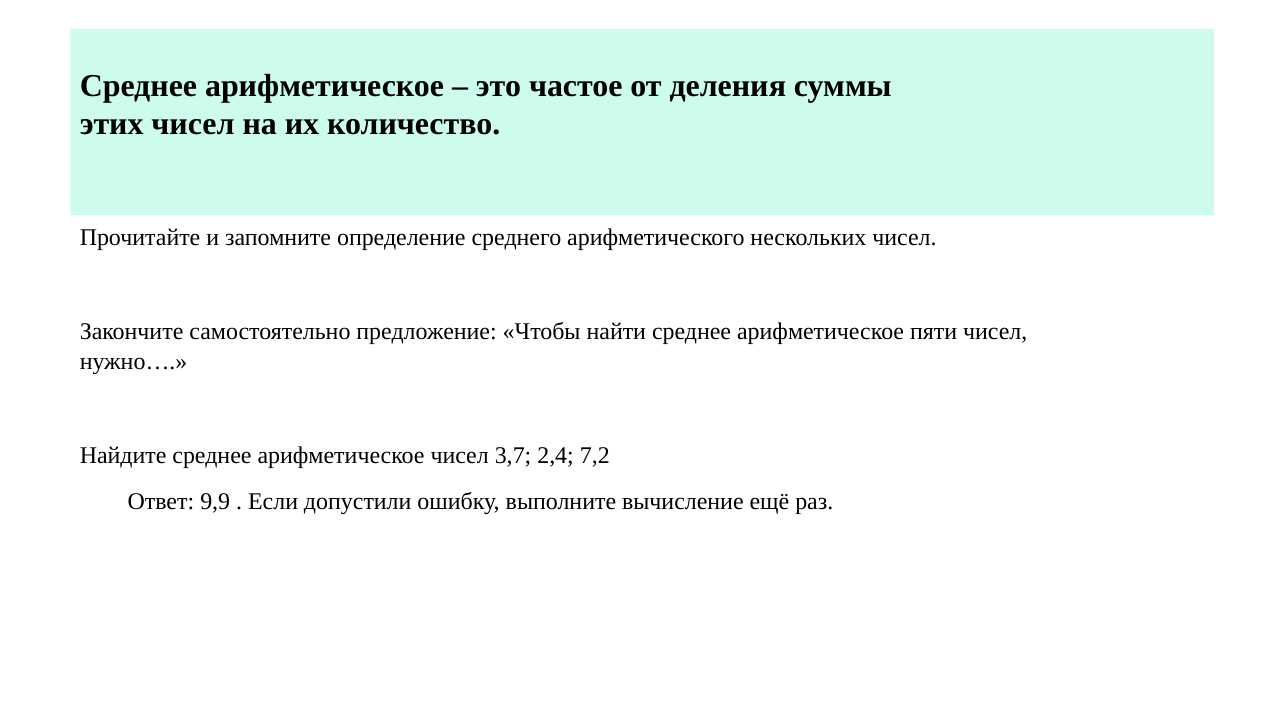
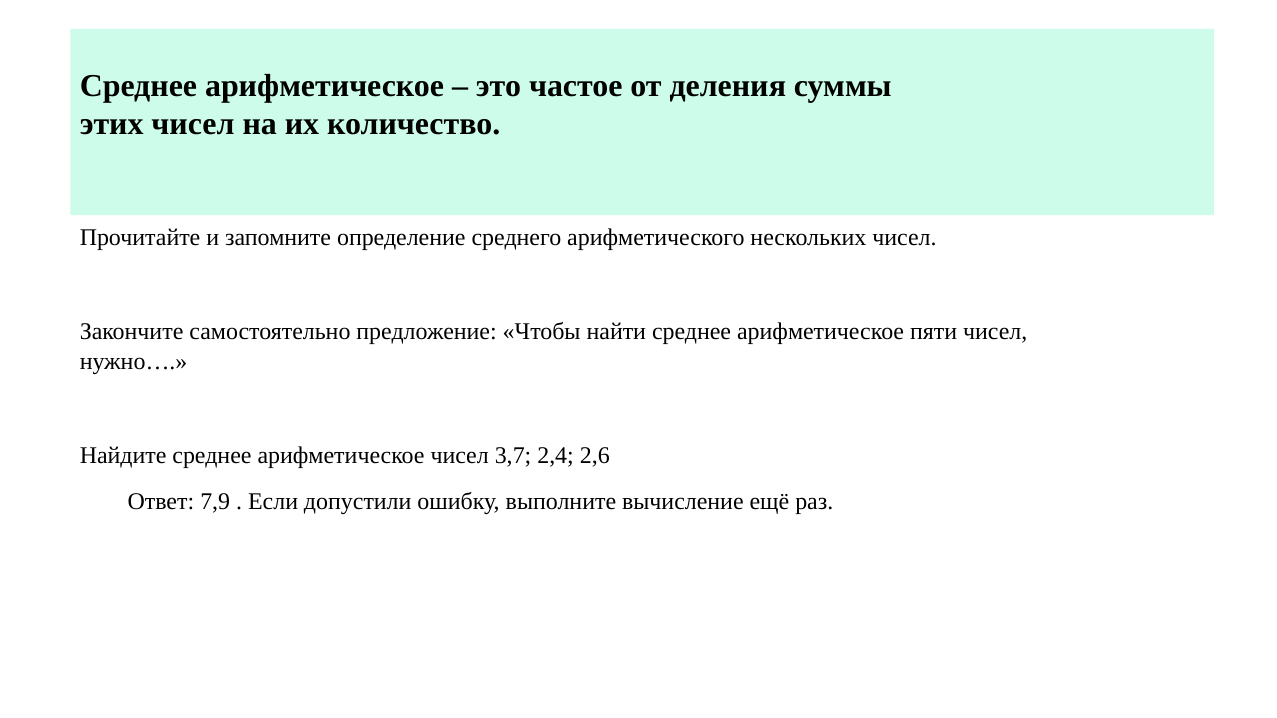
7,2: 7,2 -> 2,6 (595, 456)
9,9: 9,9 -> 7,9 (215, 502)
